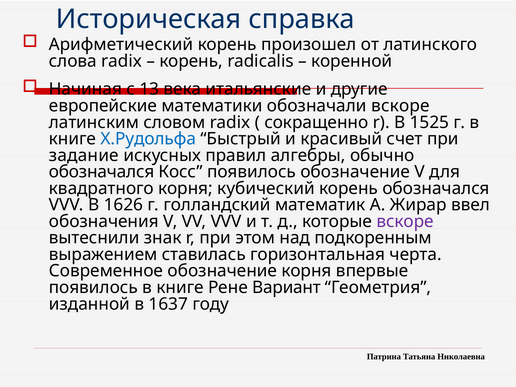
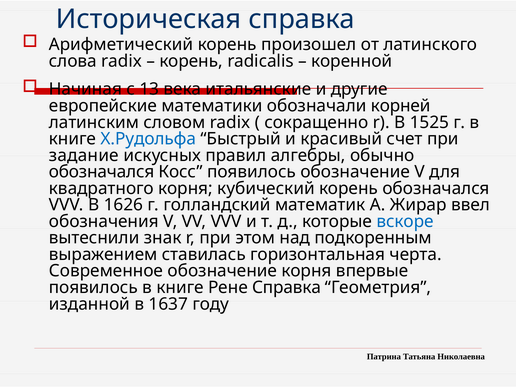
обозначали вскоре: вскоре -> корней (401, 106)
вскоре colour: purple -> blue (405, 221)
Рене Вариант: Вариант -> Справка (286, 287)
